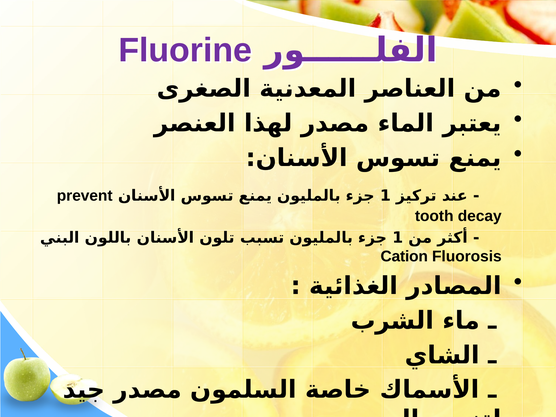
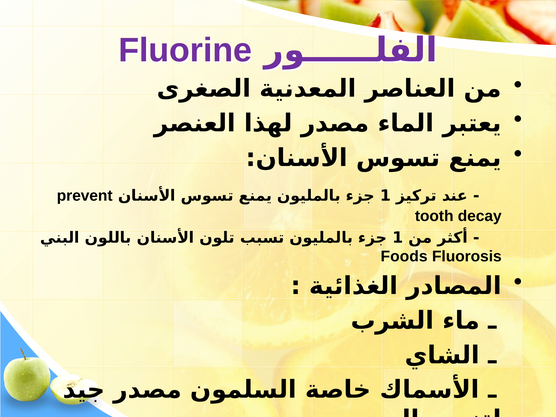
Cation: Cation -> Foods (404, 256)
